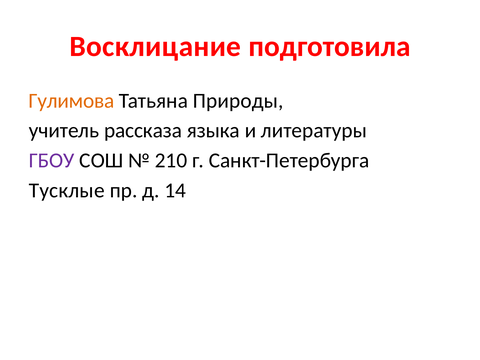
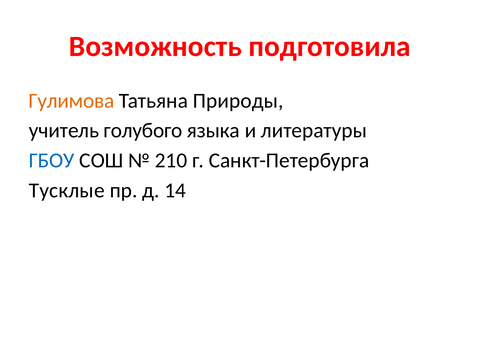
Восклицание: Восклицание -> Возможность (155, 46)
рассказа: рассказа -> голубого (143, 131)
ГБОУ colour: purple -> blue (52, 160)
